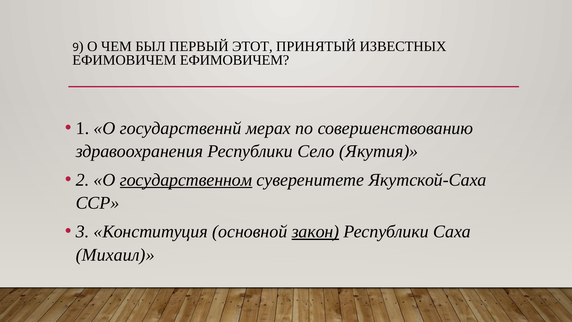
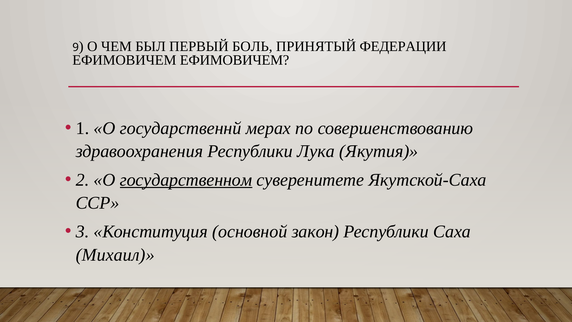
ЭТОТ: ЭТОТ -> БОЛЬ (252, 46)
ИЗВЕСТНЫХ: ИЗВЕСТНЫХ -> ФЕДЕРАЦИИ (403, 46)
Село: Село -> Лука (316, 151)
закон underline: present -> none (315, 231)
